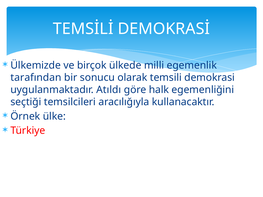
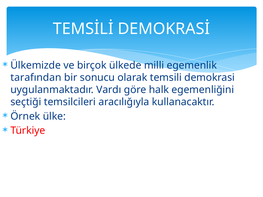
Atıldı: Atıldı -> Vardı (109, 90)
